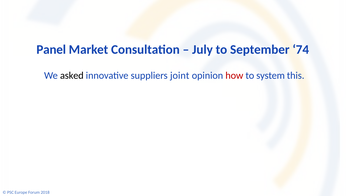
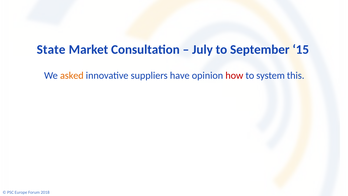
Panel: Panel -> State (51, 49)
74: 74 -> 15 (301, 49)
asked colour: black -> orange (72, 75)
joint: joint -> have (180, 75)
